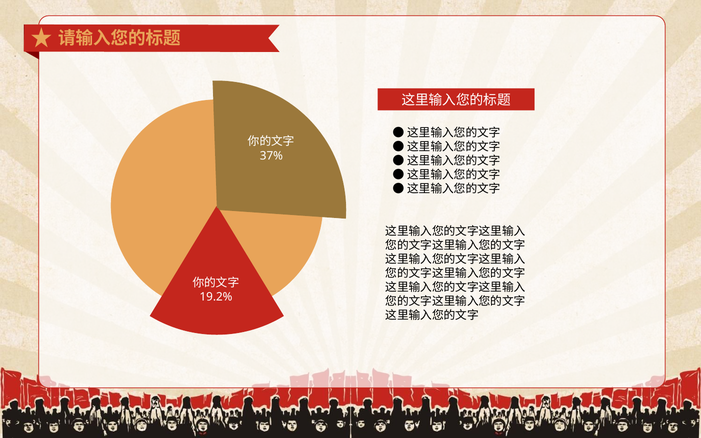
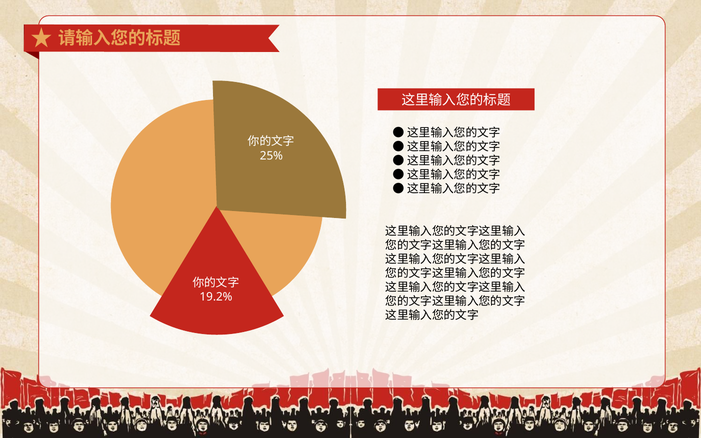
37%: 37% -> 25% (271, 156)
